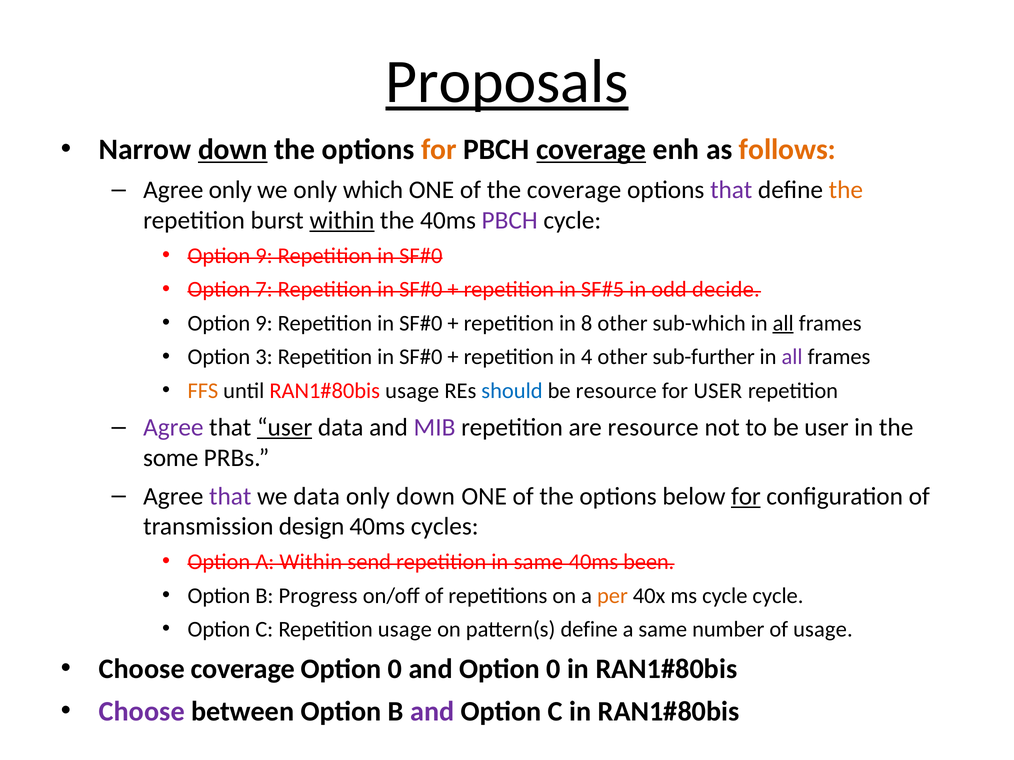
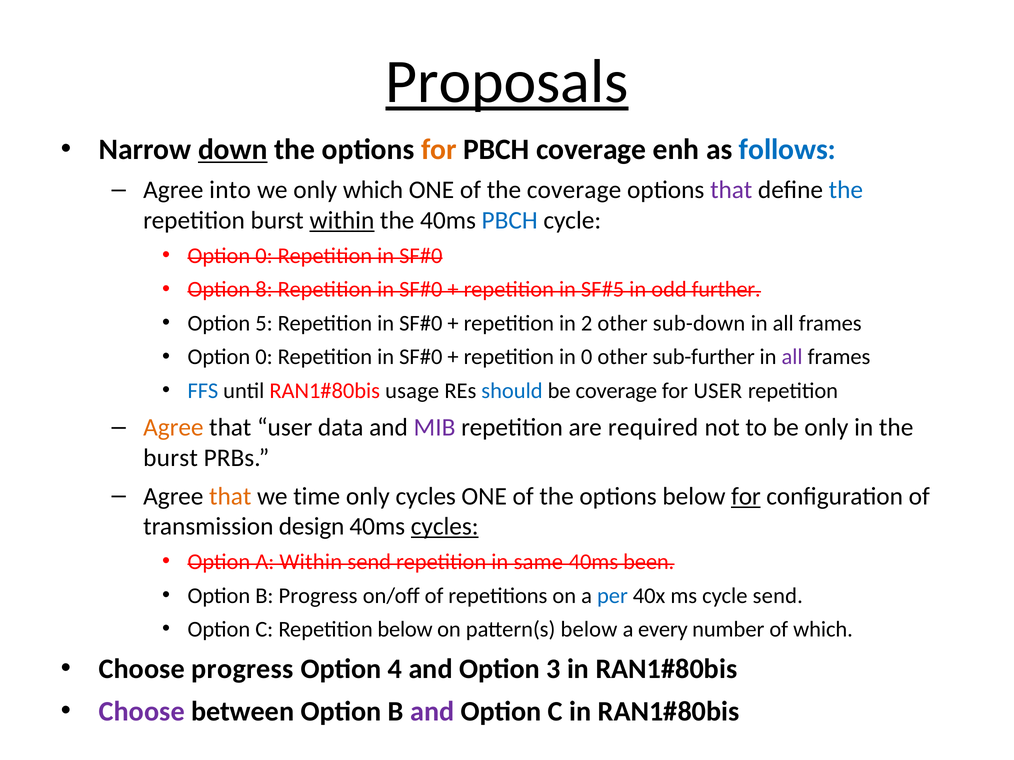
coverage underline: present -> none (591, 150)
follows colour: orange -> blue (787, 150)
Agree only: only -> into (230, 190)
the colour: orange -> blue (846, 190)
PBCH colour: purple -> blue (510, 221)
9: 9 -> 0 (264, 256)
7: 7 -> 8 (264, 290)
decide: decide -> further (726, 290)
9: 9 -> 5 (264, 323)
8: 8 -> 2 (587, 323)
sub-which: sub-which -> sub-down (699, 323)
all underline: present -> none (783, 323)
3: 3 -> 0 (264, 357)
in 4: 4 -> 0 (587, 357)
FFS colour: orange -> blue (203, 391)
be resource: resource -> coverage (616, 391)
Agree colour: purple -> orange (173, 428)
user underline: present -> none (285, 428)
are resource: resource -> required (653, 428)
be user: user -> only (826, 428)
some: some -> burst (171, 458)
that colour: purple -> orange (230, 497)
we data: data -> time (317, 497)
only down: down -> cycles (426, 497)
cycles underline: none -> present (445, 527)
per colour: orange -> blue (612, 596)
cycle cycle: cycle -> send (778, 596)
Repetition usage: usage -> below (405, 630)
pattern(s define: define -> below (589, 630)
a same: same -> every (663, 630)
of usage: usage -> which (823, 630)
Choose coverage: coverage -> progress (243, 669)
0: 0 -> 4 (395, 669)
and Option 0: 0 -> 3 (554, 669)
